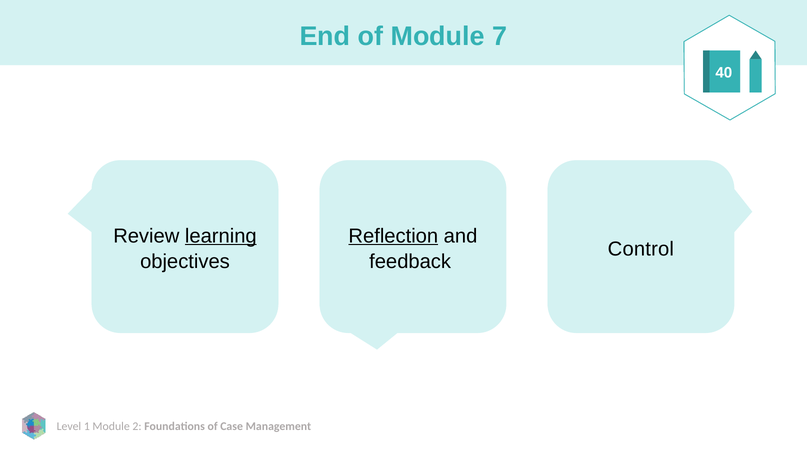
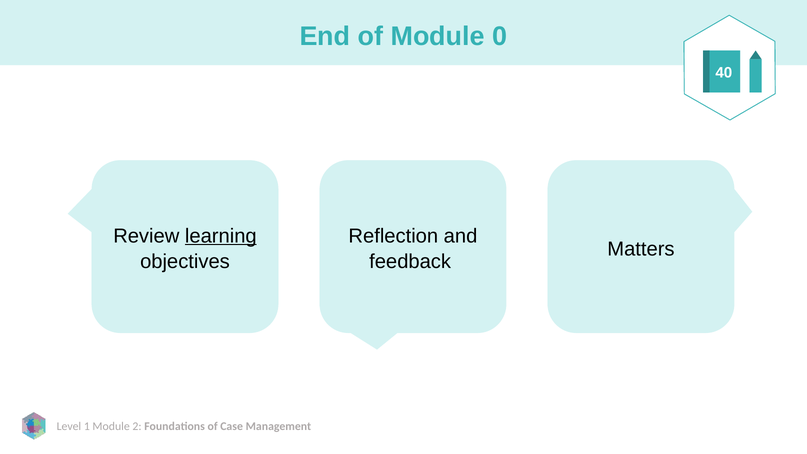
7: 7 -> 0 (500, 37)
Reflection underline: present -> none (393, 236)
Control: Control -> Matters (641, 249)
